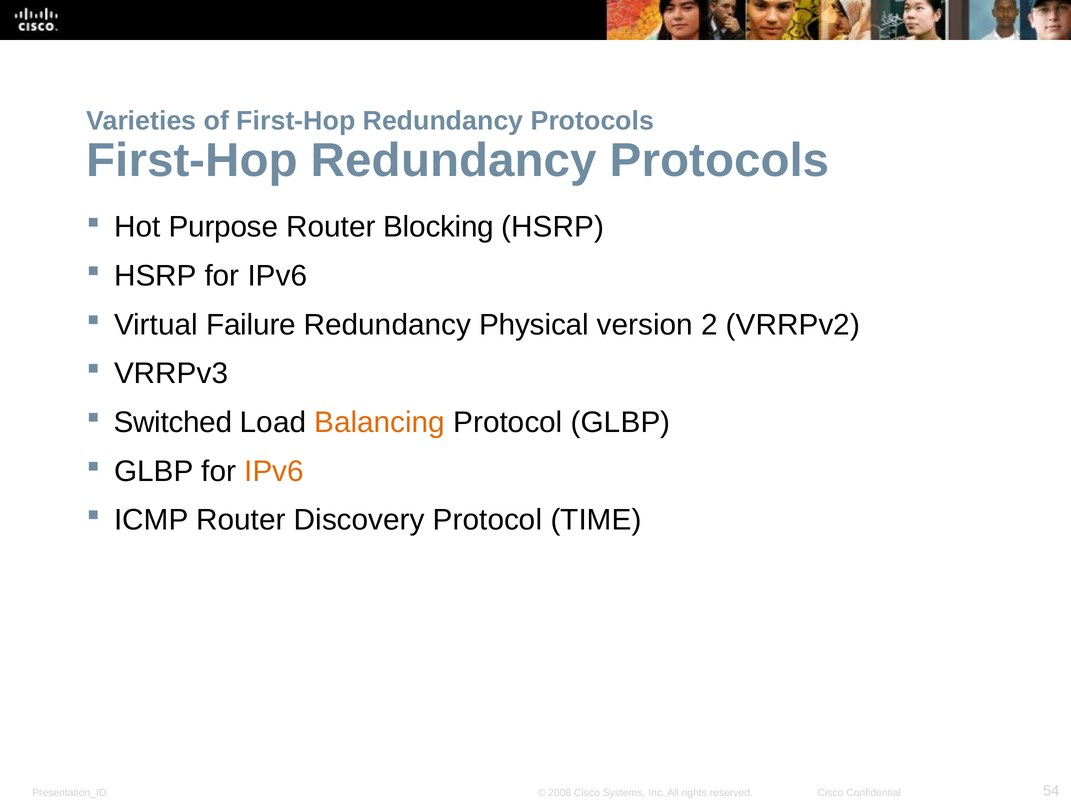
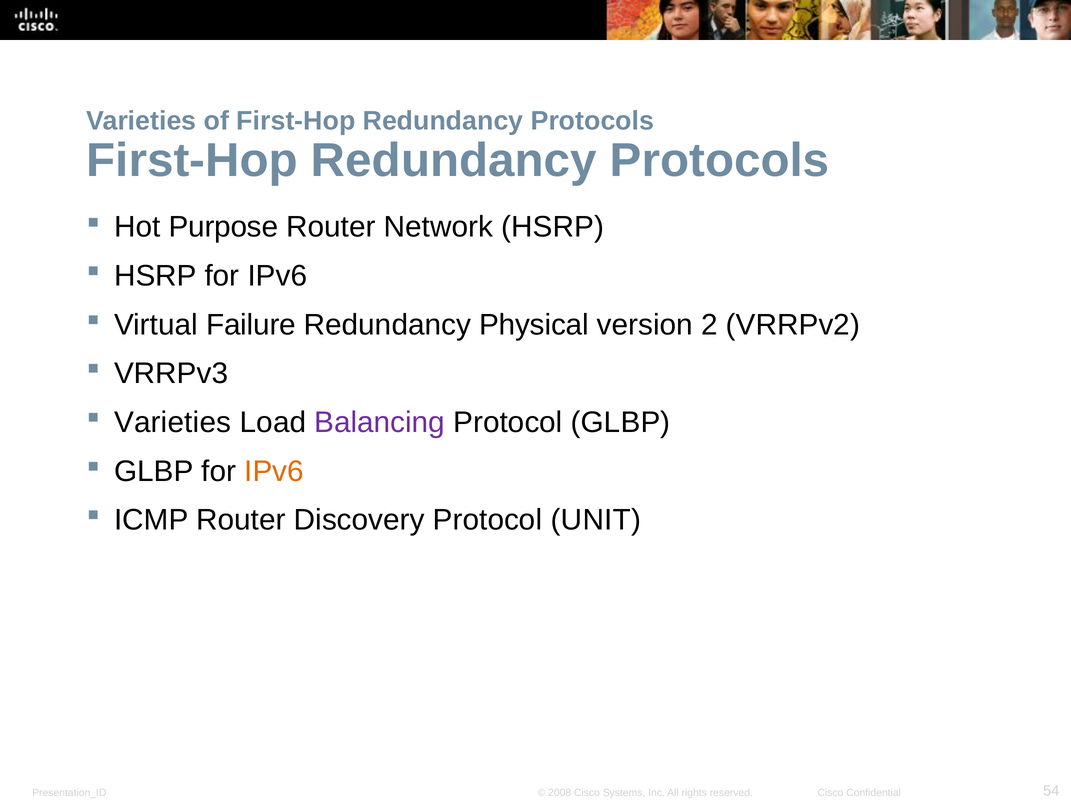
Blocking: Blocking -> Network (439, 227)
Switched: Switched -> Varieties (173, 423)
Balancing colour: orange -> purple (380, 423)
TIME: TIME -> UNIT (596, 520)
